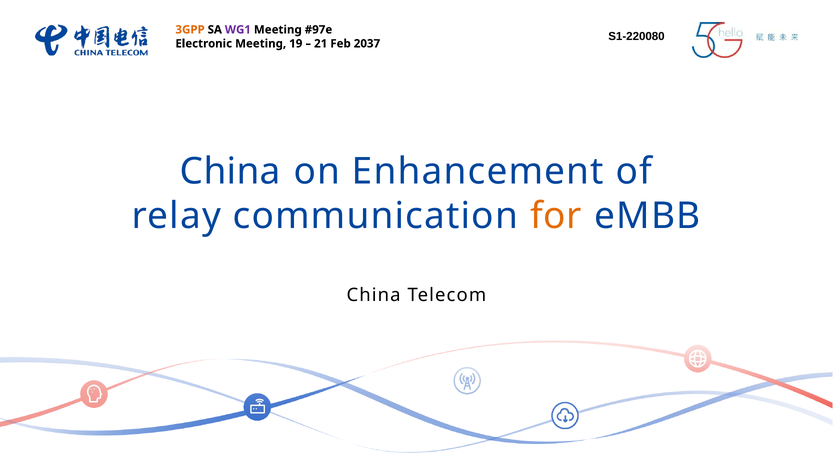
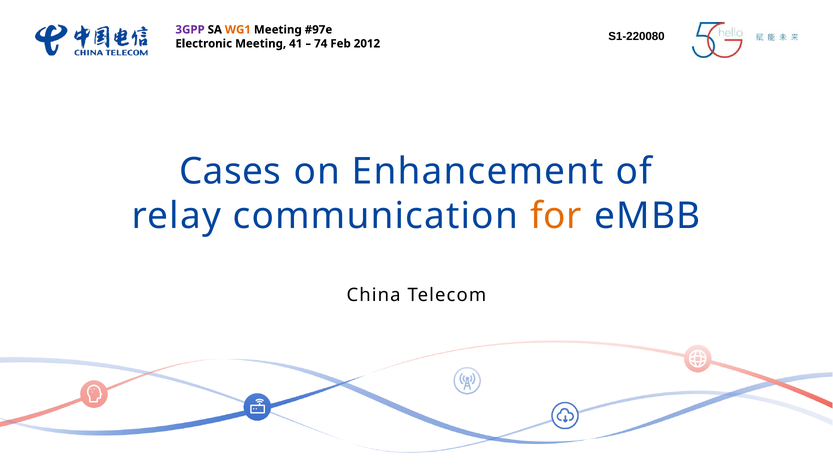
3GPP colour: orange -> purple (190, 30)
WG1 colour: purple -> orange (238, 30)
19: 19 -> 41 (296, 44)
21: 21 -> 74 (321, 44)
2037: 2037 -> 2012 (367, 44)
China: China -> Cases (230, 171)
